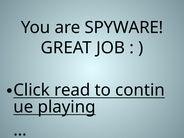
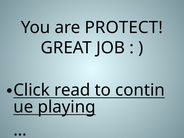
SPYWARE: SPYWARE -> PROTECT (124, 28)
